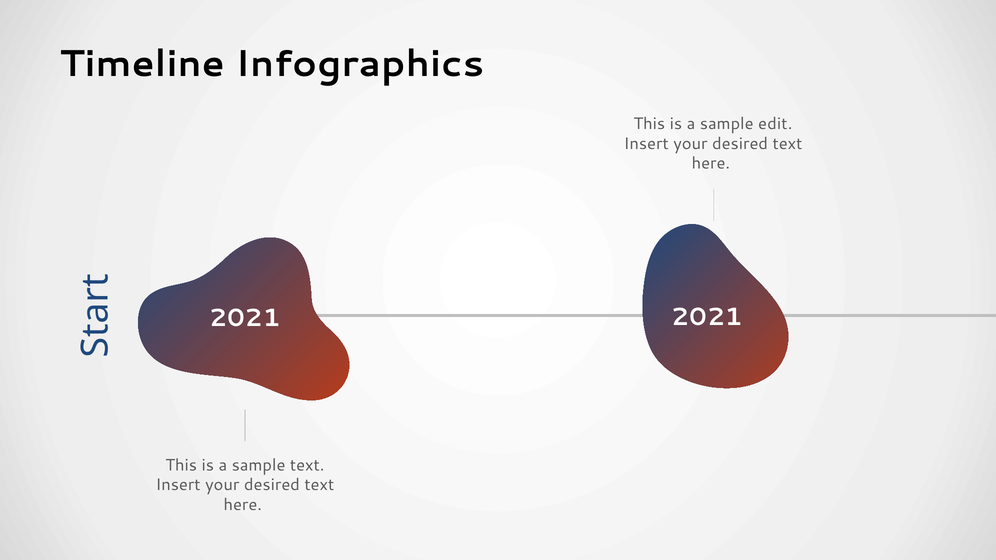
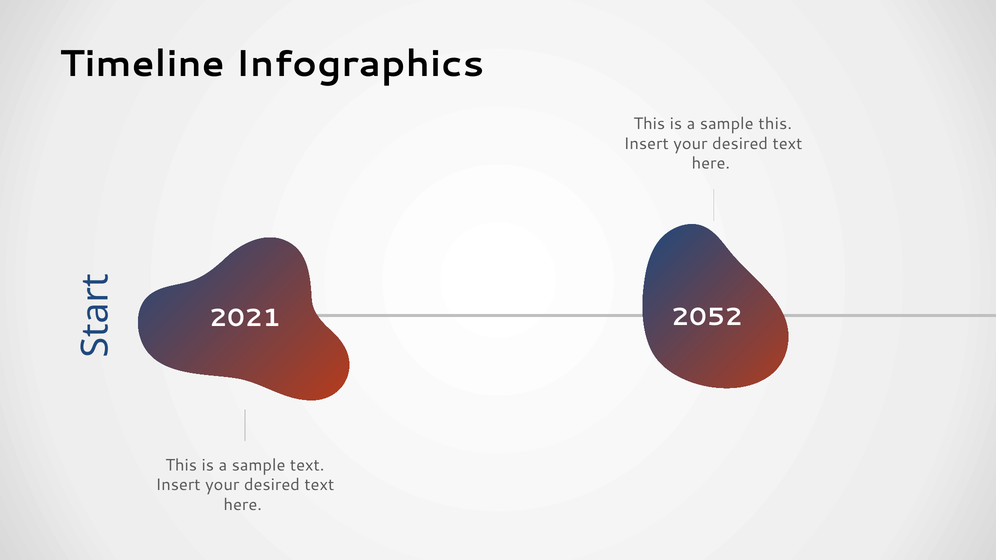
sample edit: edit -> this (775, 124)
2021 2021: 2021 -> 2052 (707, 317)
